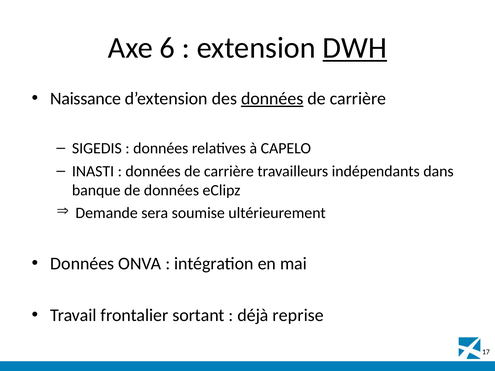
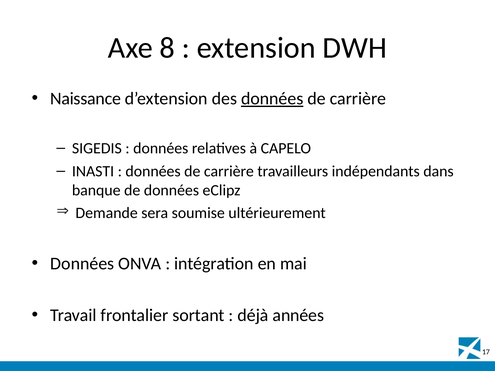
6: 6 -> 8 (167, 48)
DWH underline: present -> none (355, 48)
reprise: reprise -> années (298, 315)
